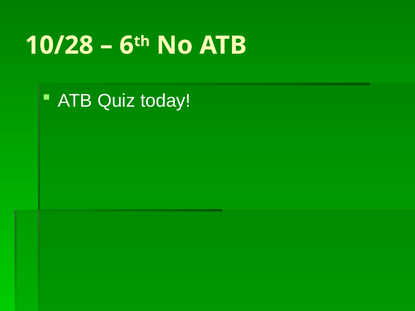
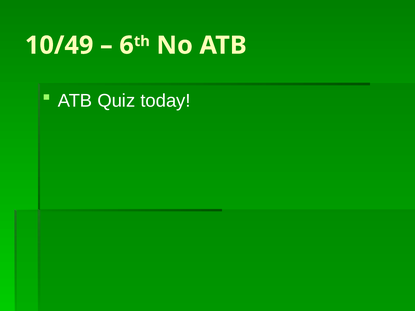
10/28: 10/28 -> 10/49 (59, 45)
